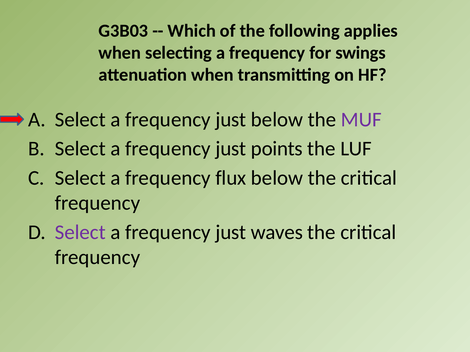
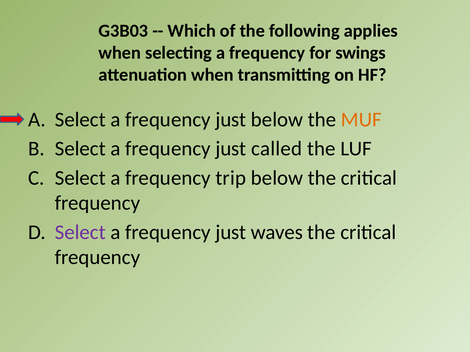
MUF colour: purple -> orange (361, 120)
points: points -> called (277, 149)
flux: flux -> trip (231, 178)
